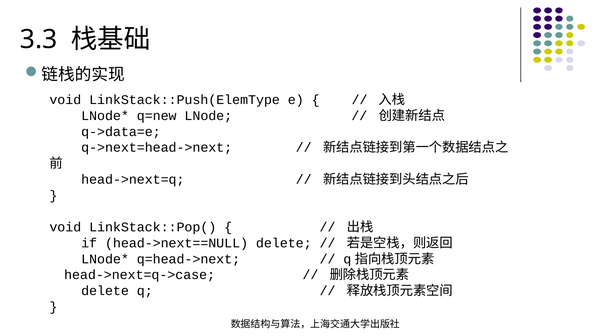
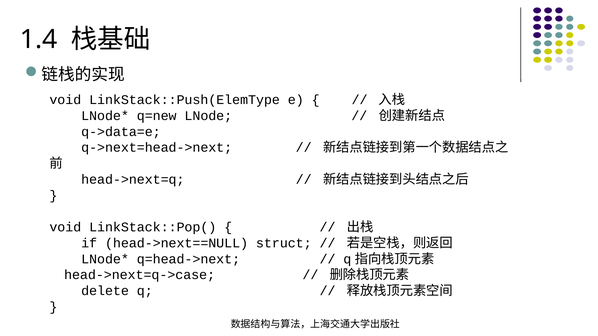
3.3: 3.3 -> 1.4 (39, 39)
head->next==NULL delete: delete -> struct (284, 243)
